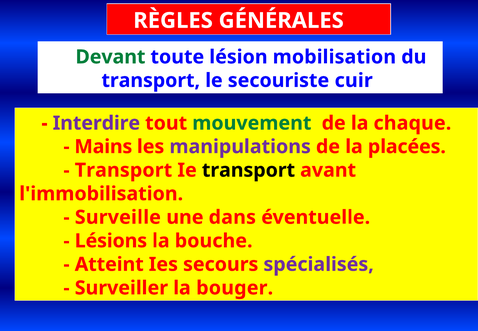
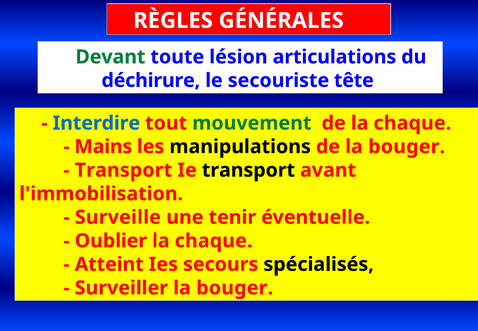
mobilisation: mobilisation -> articulations (334, 57)
transport: transport -> déchirure (151, 80)
cuir: cuir -> tête (354, 80)
Interdire colour: purple -> blue (96, 123)
manipulations colour: purple -> black (240, 147)
de la placées: placées -> bouger (407, 147)
dans: dans -> tenir (232, 217)
Lésions: Lésions -> Oublier (111, 241)
bouche: bouche -> chaque (214, 241)
spécialisés colour: purple -> black (319, 264)
